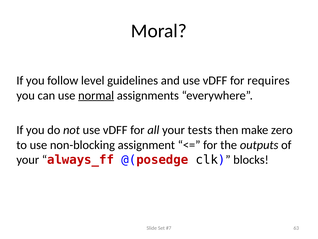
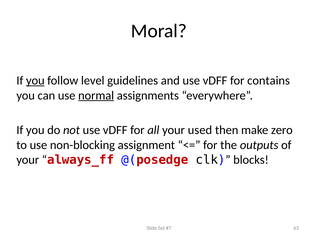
you underline: none -> present (35, 80)
requires: requires -> contains (269, 80)
tests: tests -> used (200, 130)
